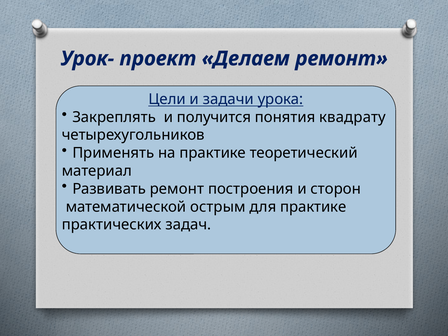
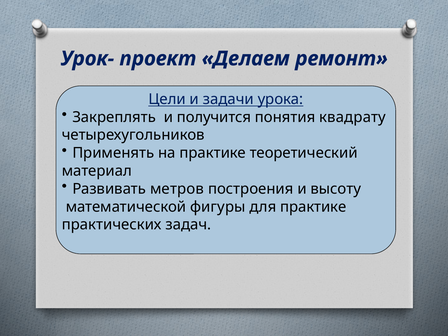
Развивать ремонт: ремонт -> метров (177, 189)
сторон: сторон -> высоту (336, 189)
острым: острым -> фигуры (218, 207)
